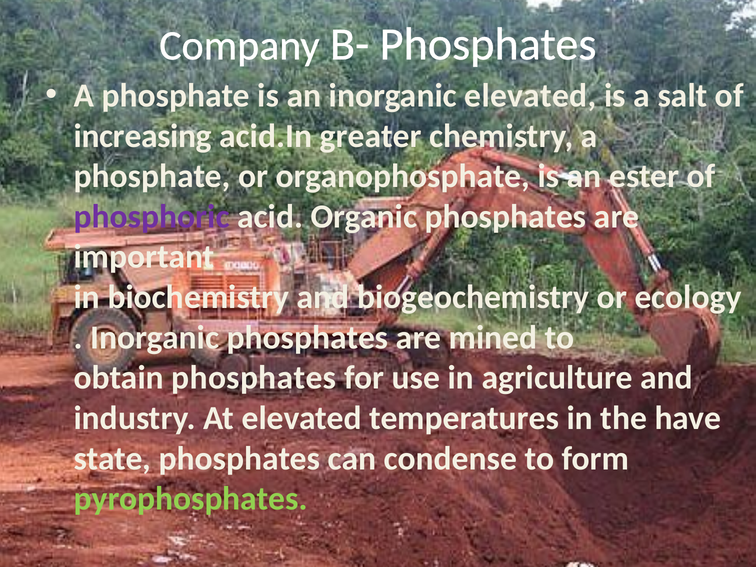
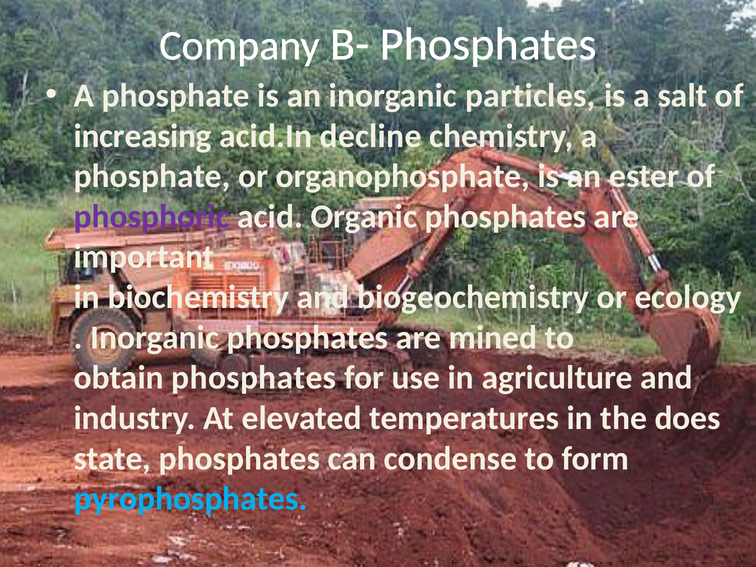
inorganic elevated: elevated -> particles (530, 96)
greater: greater -> decline (371, 136)
have: have -> does (688, 418)
pyrophosphates colour: light green -> light blue (191, 499)
